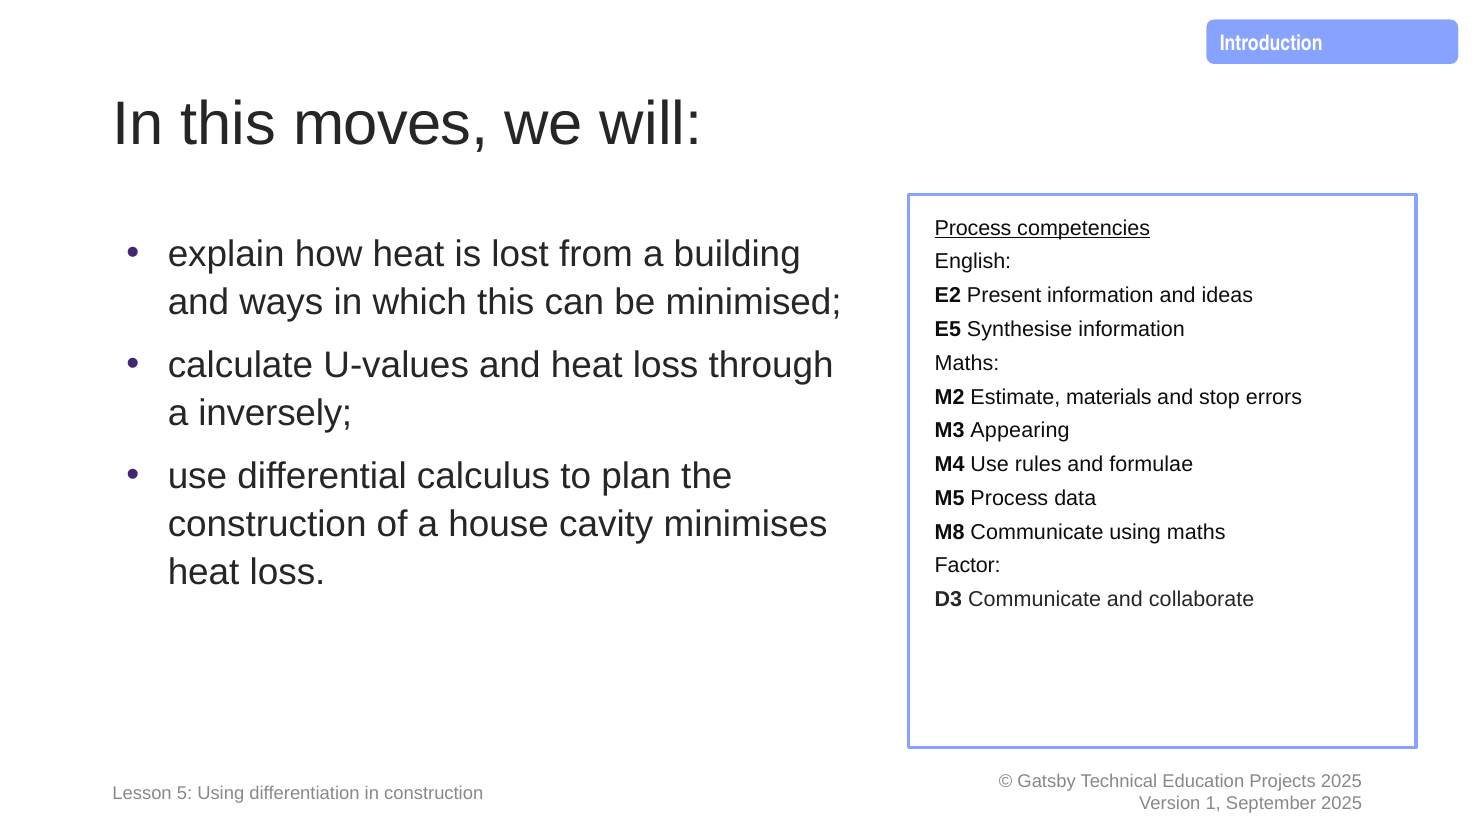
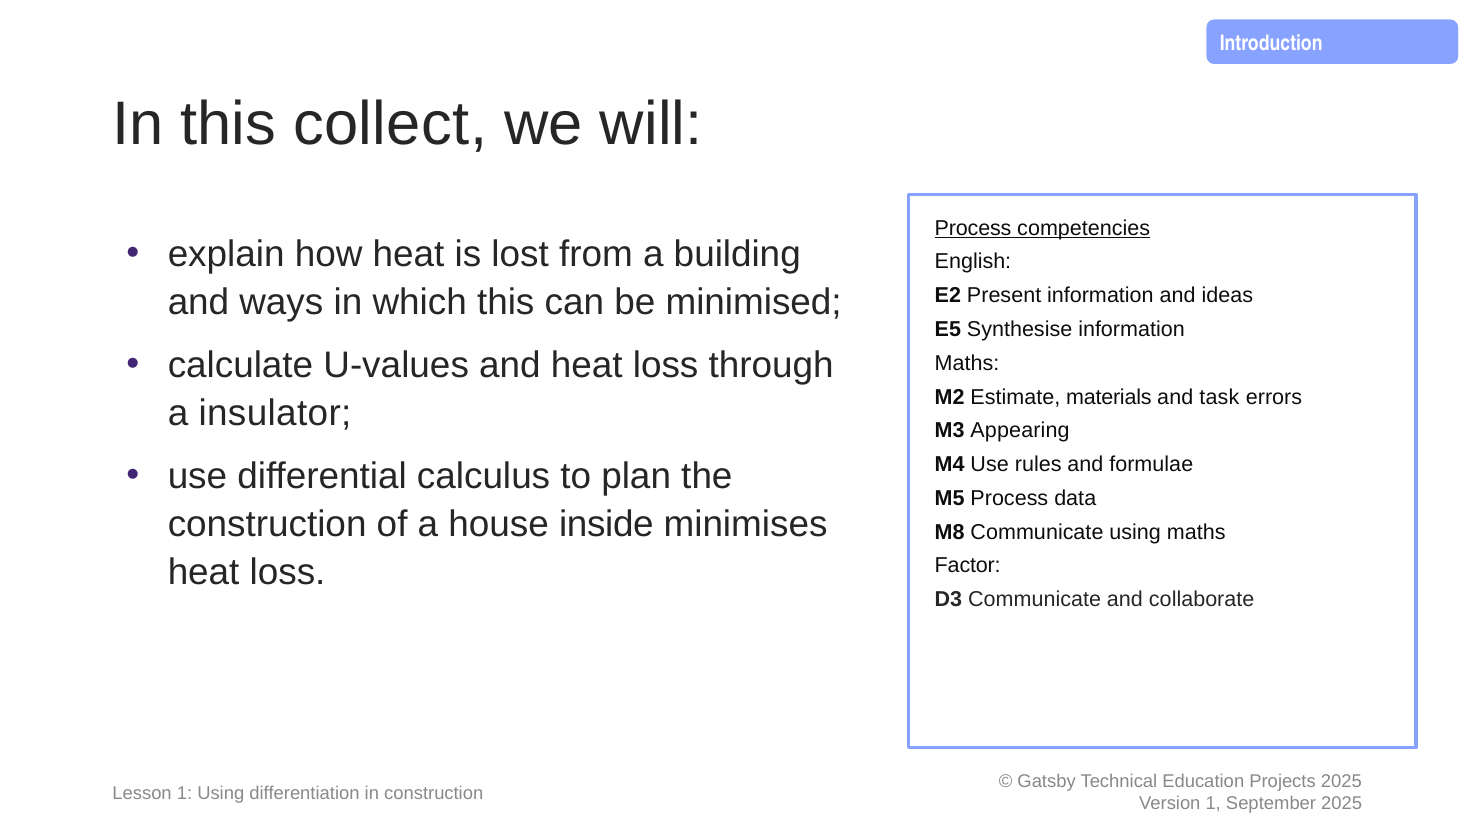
moves: moves -> collect (390, 124)
stop: stop -> task (1219, 397)
inversely: inversely -> insulator (275, 413)
cavity: cavity -> inside (606, 524)
Lesson 5: 5 -> 1 (185, 793)
